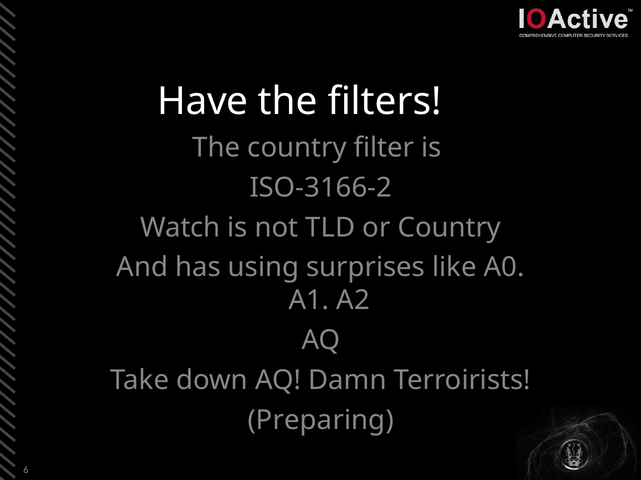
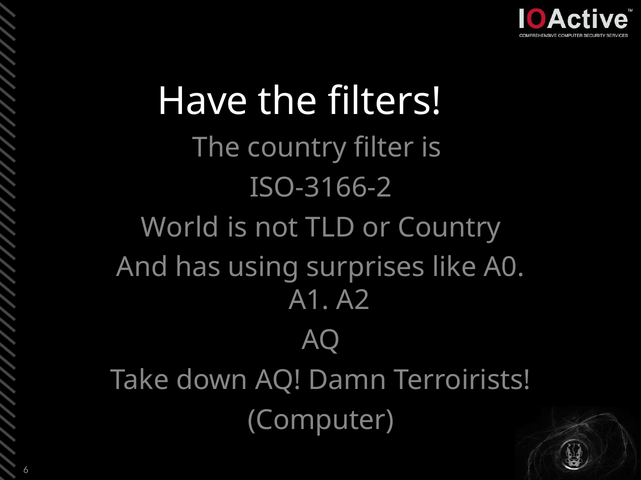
Watch: Watch -> World (180, 228)
Preparing: Preparing -> Computer (321, 421)
